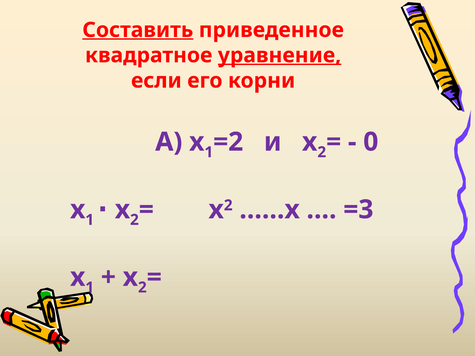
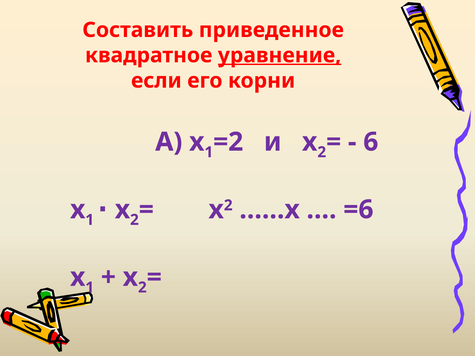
Составить underline: present -> none (138, 30)
0: 0 -> 6 (371, 142)
=3: =3 -> =6 (358, 210)
